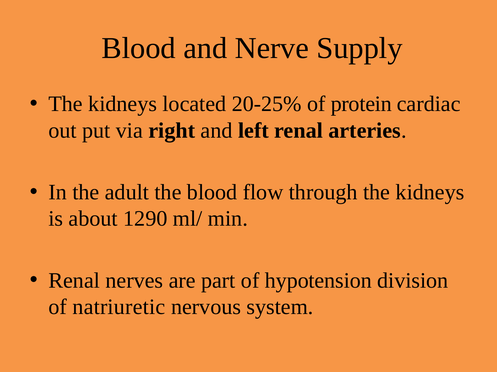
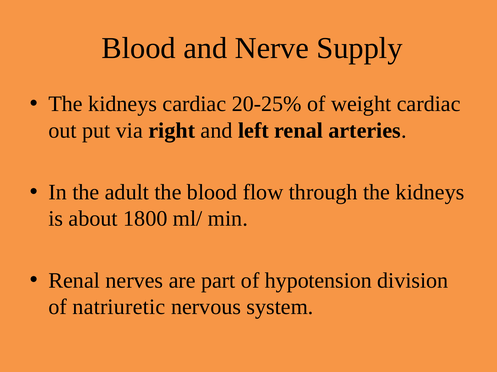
kidneys located: located -> cardiac (194, 104)
protein: protein -> weight (361, 104)
1290: 1290 -> 1800 (145, 219)
